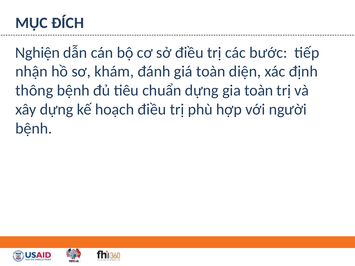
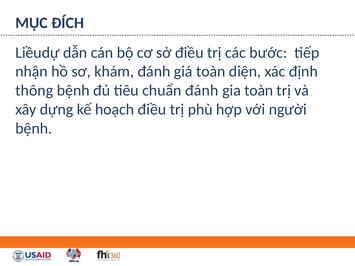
Nghiện: Nghiện -> Liềudự (37, 53)
chuẩn dựng: dựng -> đánh (202, 91)
